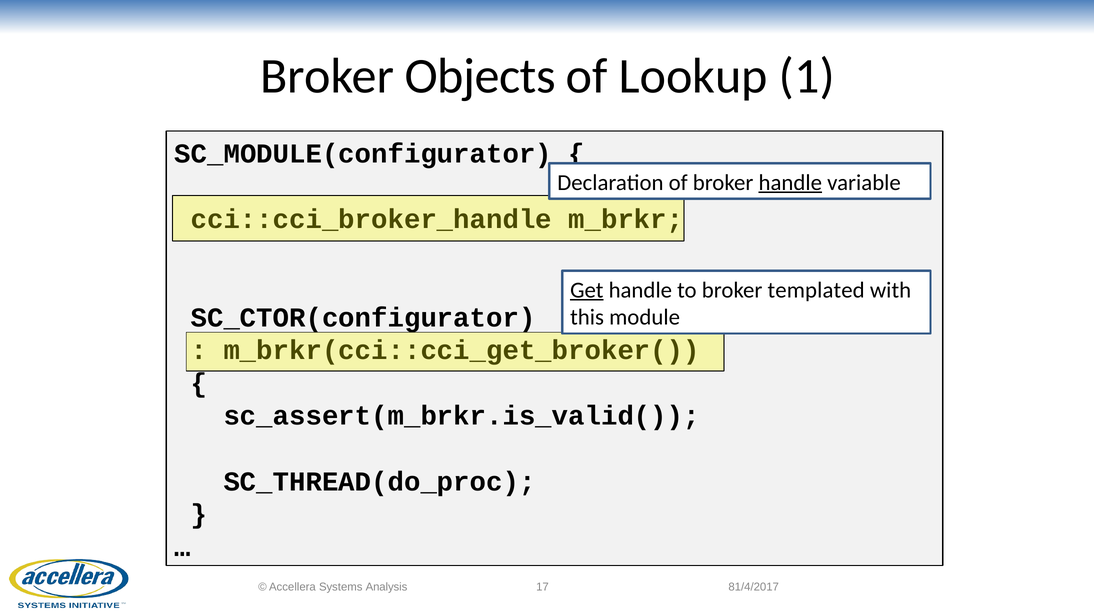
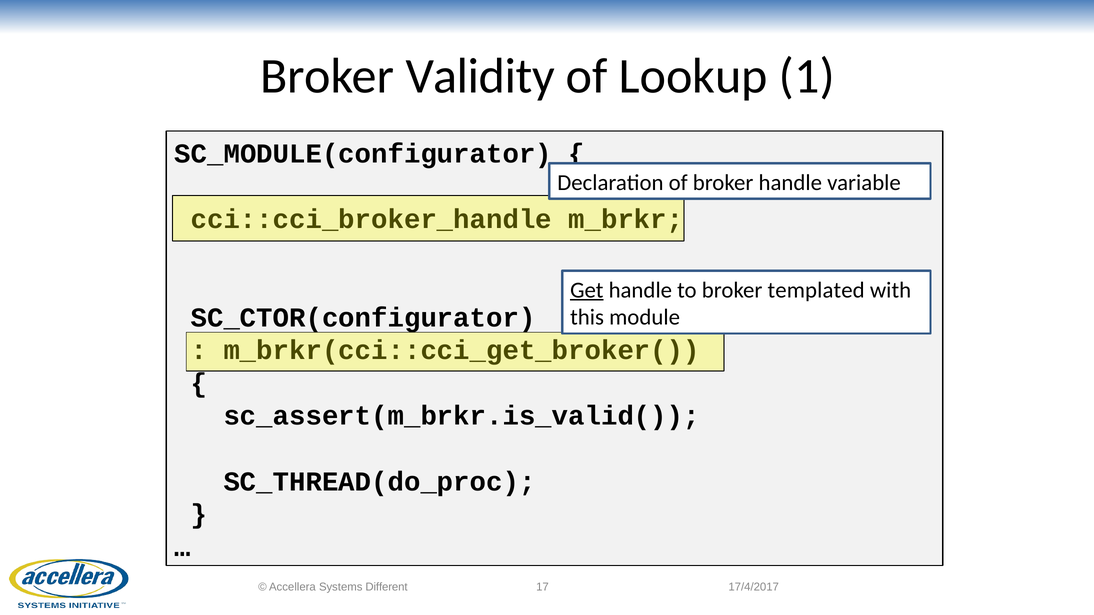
Objects: Objects -> Validity (480, 76)
handle underline: present -> none (790, 183)
Analysis: Analysis -> Different (386, 588)
81/4/2017: 81/4/2017 -> 17/4/2017 (754, 588)
